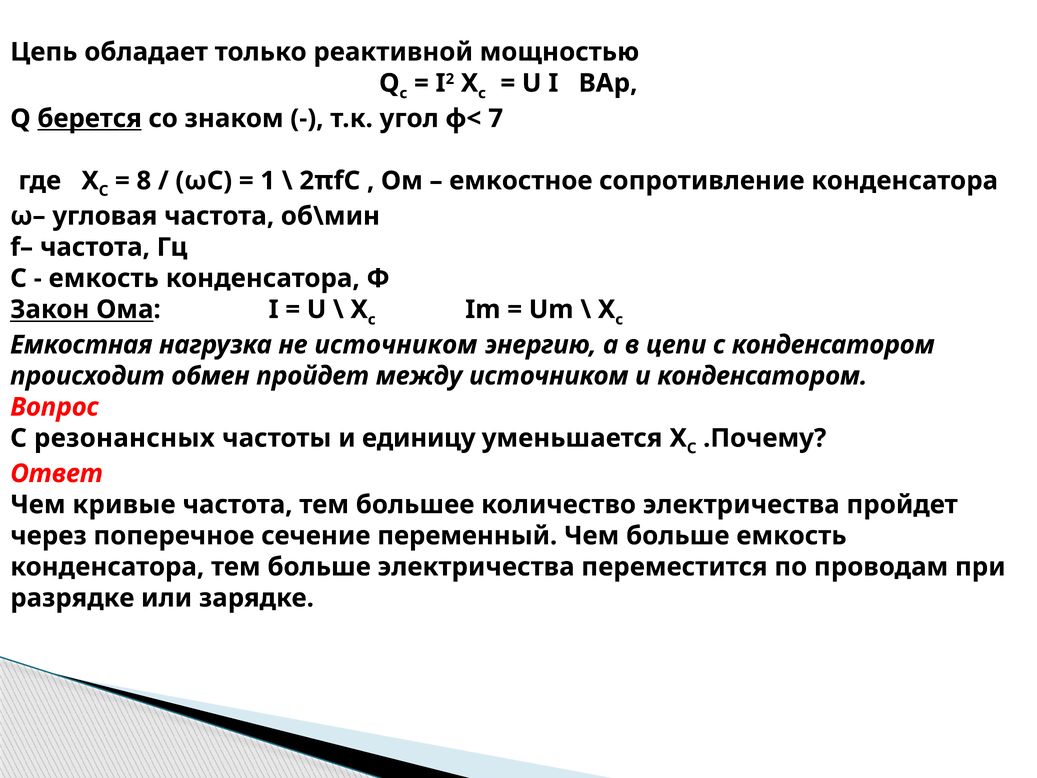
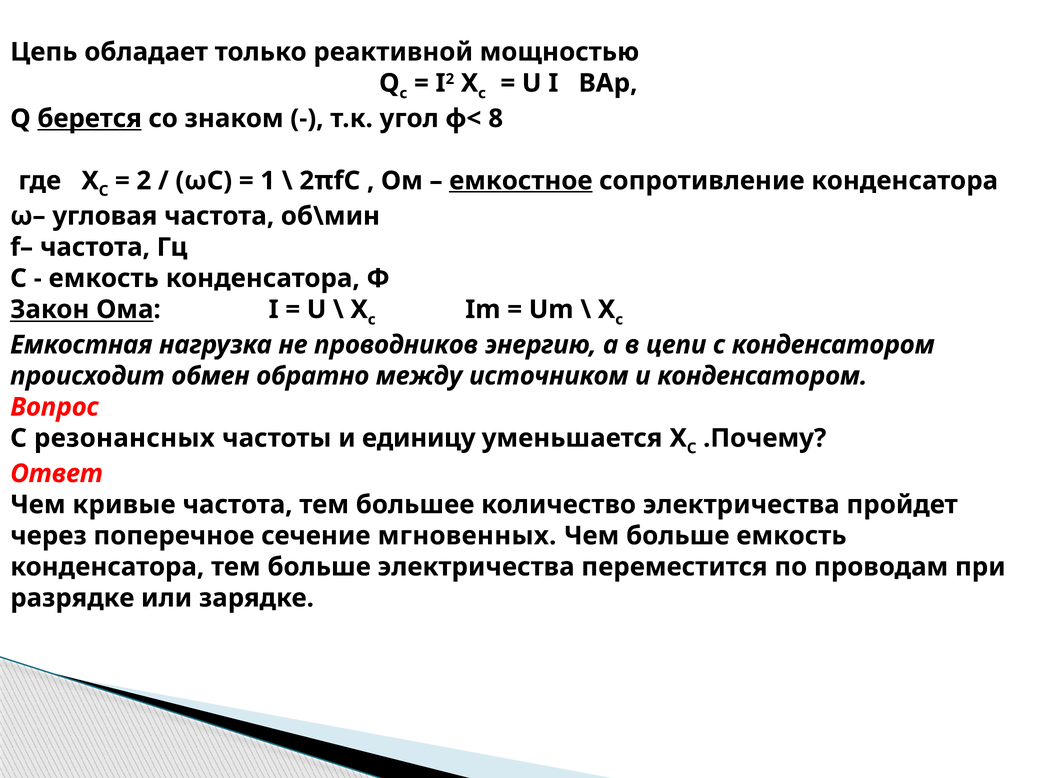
7: 7 -> 8 (496, 118)
8: 8 -> 2 (144, 181)
емкостное underline: none -> present (521, 181)
не источником: источником -> проводников (396, 345)
обмен пройдет: пройдет -> обратно (313, 376)
переменный: переменный -> мгновенных (467, 536)
